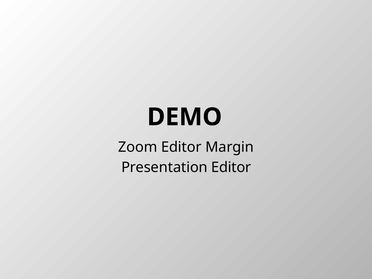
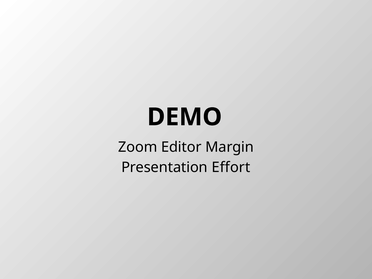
Presentation Editor: Editor -> Effort (231, 167)
